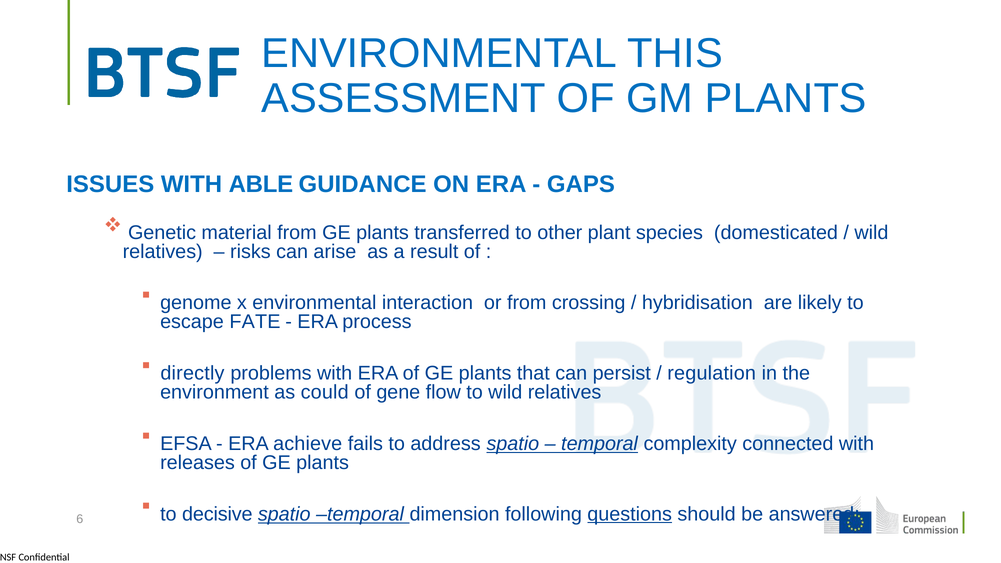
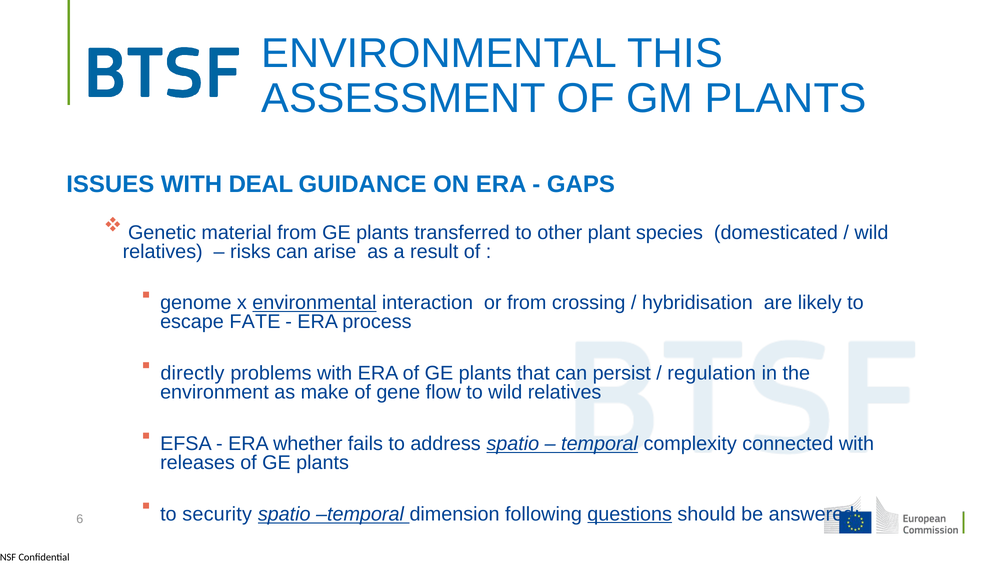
ABLE: ABLE -> DEAL (261, 184)
environmental underline: none -> present (314, 303)
could: could -> make (325, 392)
achieve: achieve -> whether (308, 444)
decisive: decisive -> security (217, 514)
